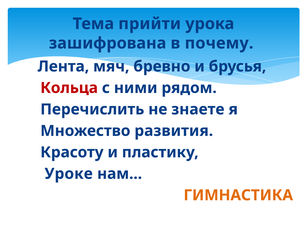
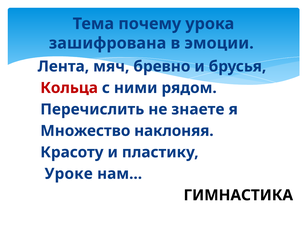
прийти: прийти -> почему (150, 24)
почему: почему -> эмоции (219, 43)
развития: развития -> наклоняя (174, 131)
ГИМНАСТИКА colour: orange -> black (238, 195)
